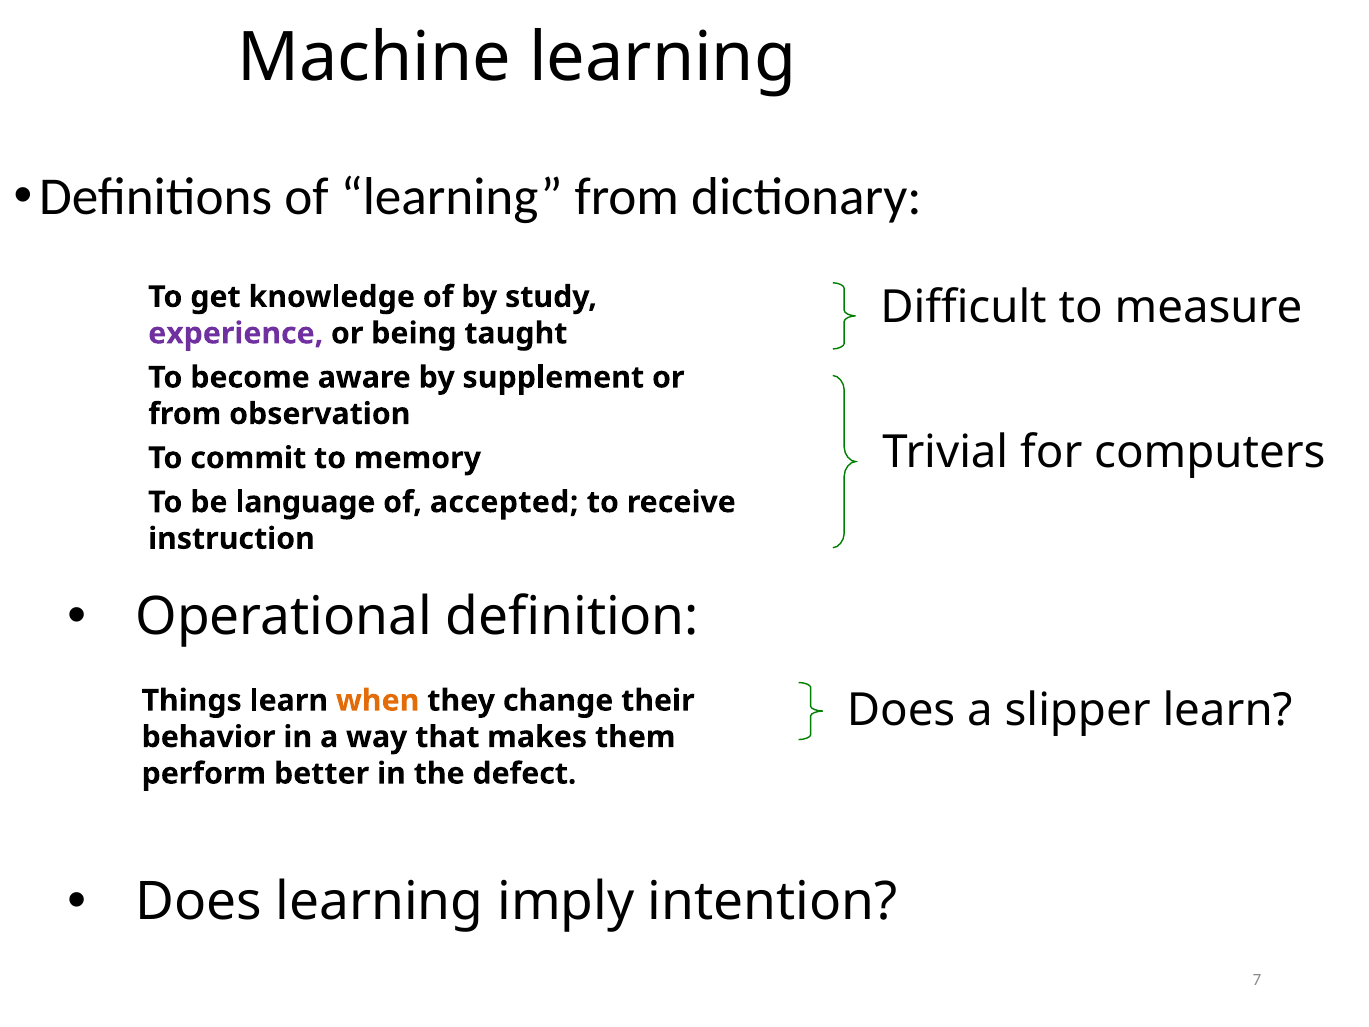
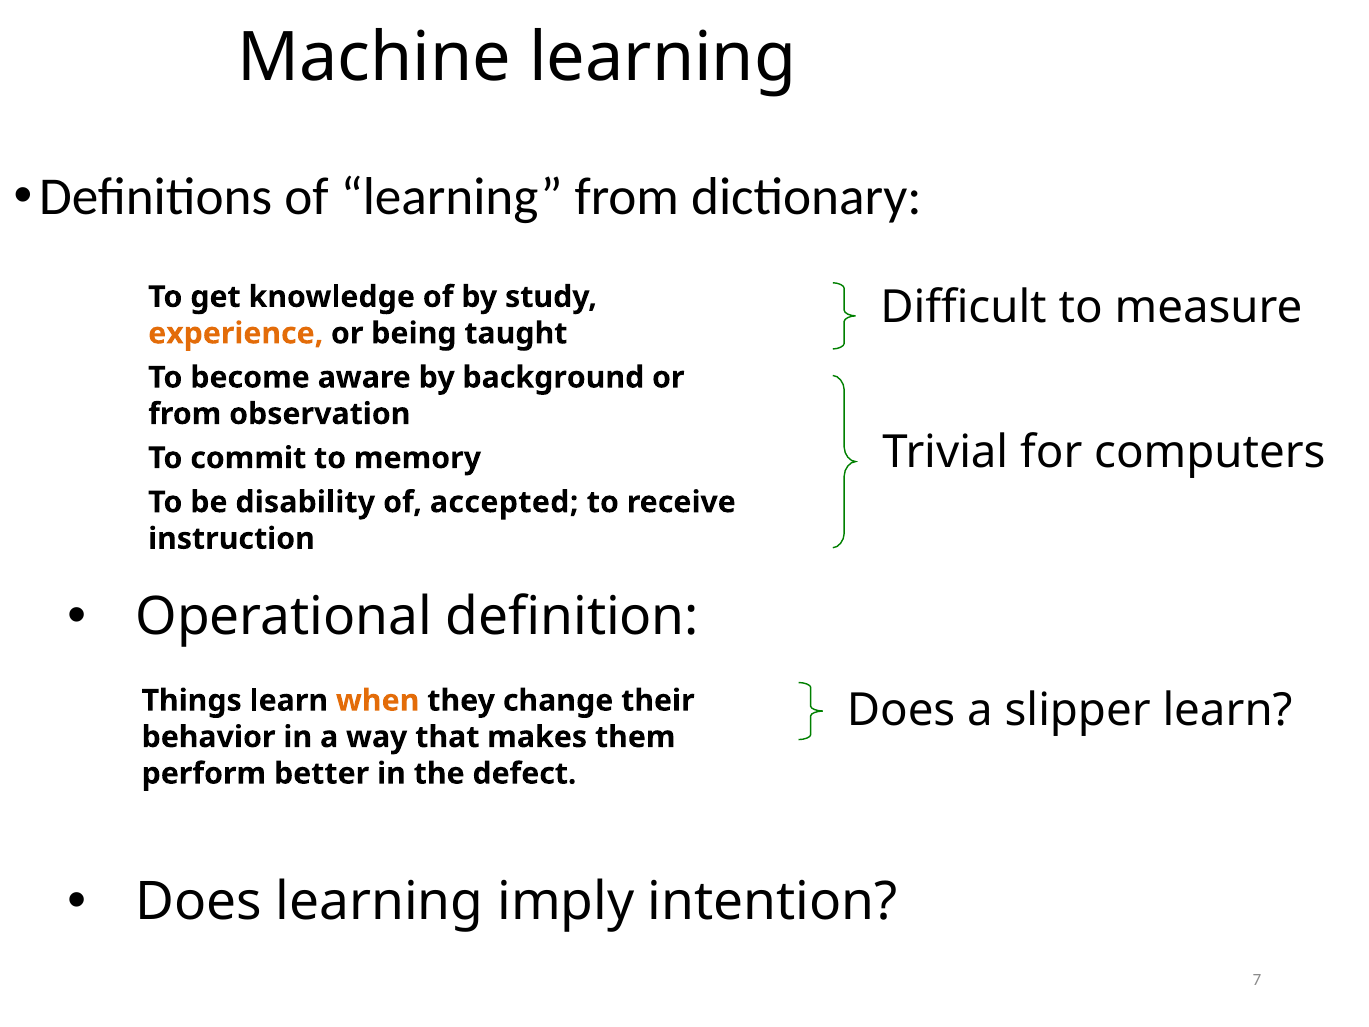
experience colour: purple -> orange (236, 333)
supplement: supplement -> background (553, 377)
language: language -> disability (305, 502)
